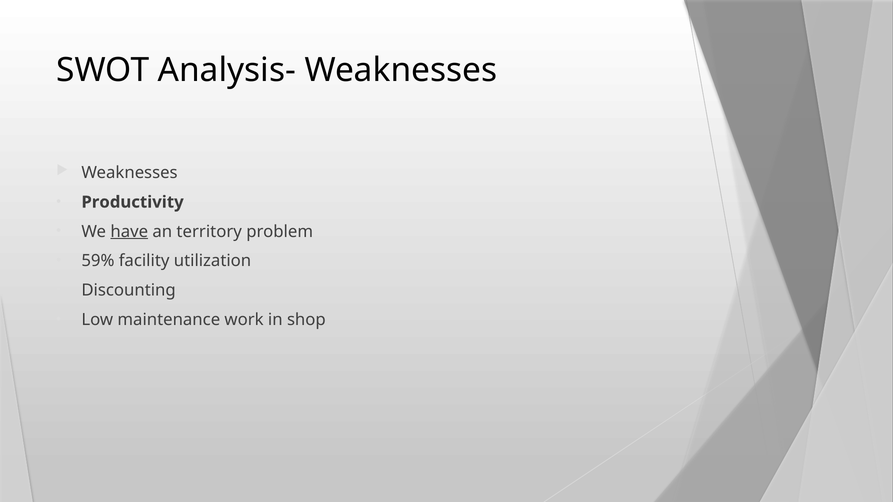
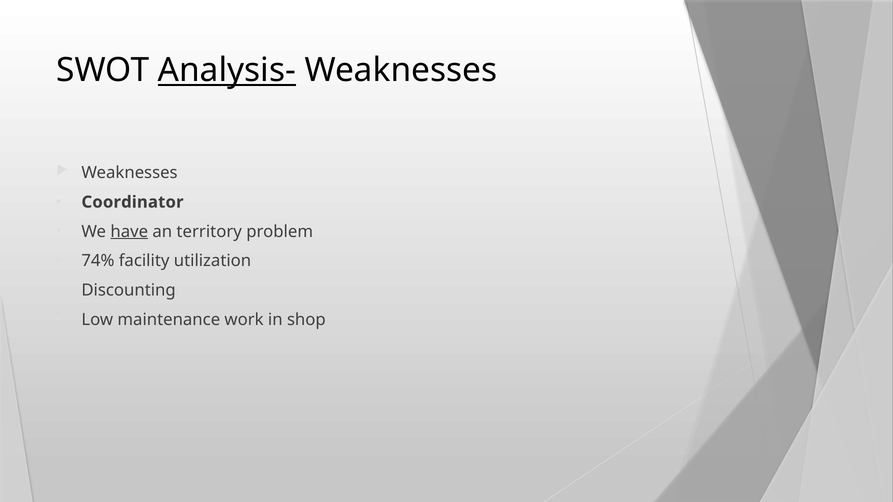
Analysis- underline: none -> present (227, 70)
Productivity: Productivity -> Coordinator (132, 202)
59%: 59% -> 74% (98, 261)
